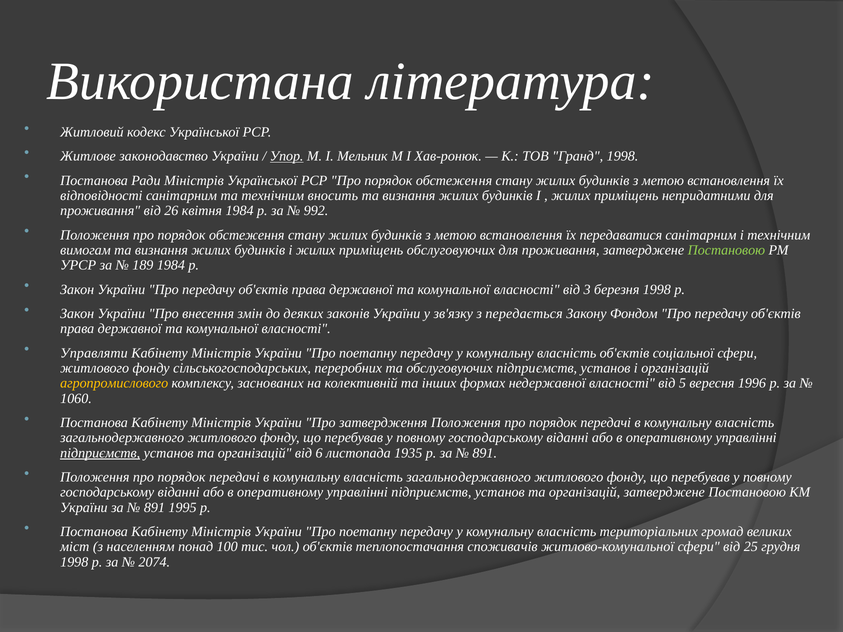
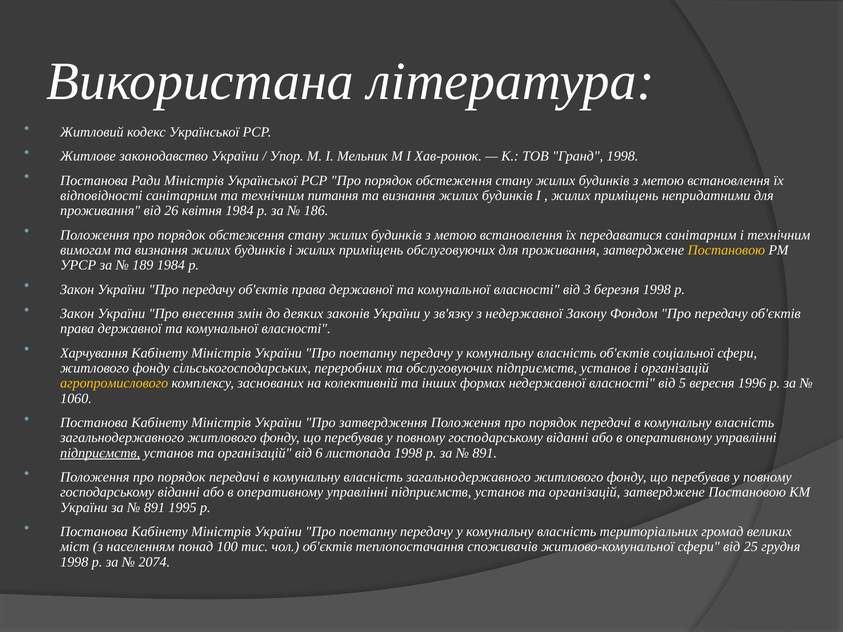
Упор underline: present -> none (287, 156)
вносить: вносить -> питання (333, 196)
992: 992 -> 186 (316, 211)
Постановою colour: light green -> yellow (726, 250)
з передається: передається -> недержавної (524, 314)
Управляти: Управляти -> Харчування (94, 353)
листопада 1935: 1935 -> 1998 (408, 453)
